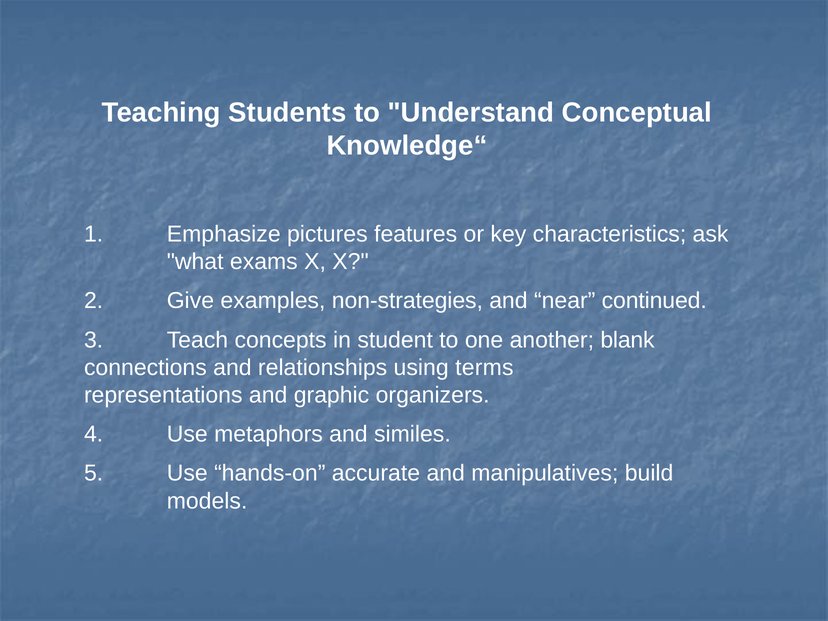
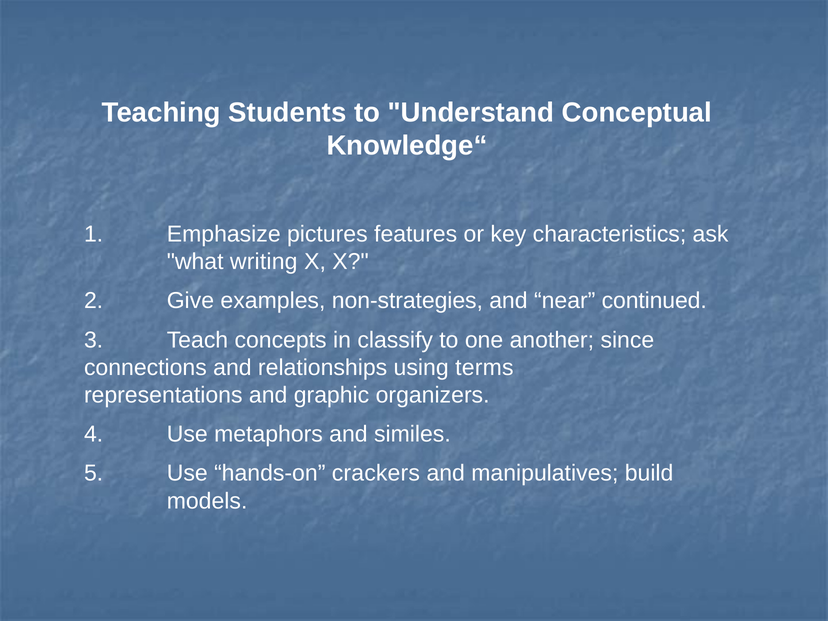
exams: exams -> writing (264, 262)
student: student -> classify (395, 340)
blank: blank -> since (627, 340)
accurate: accurate -> crackers (376, 473)
